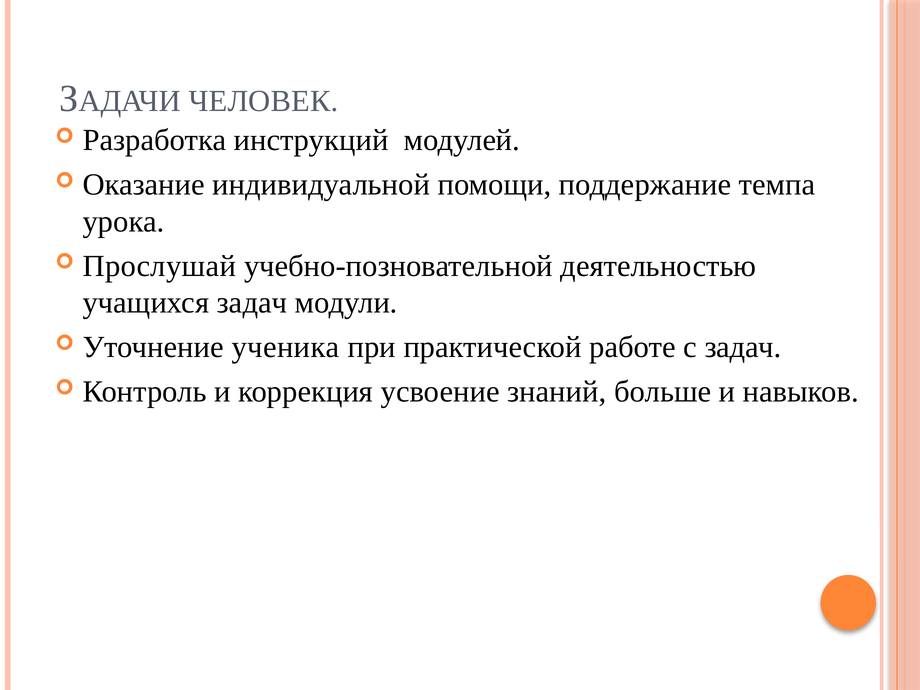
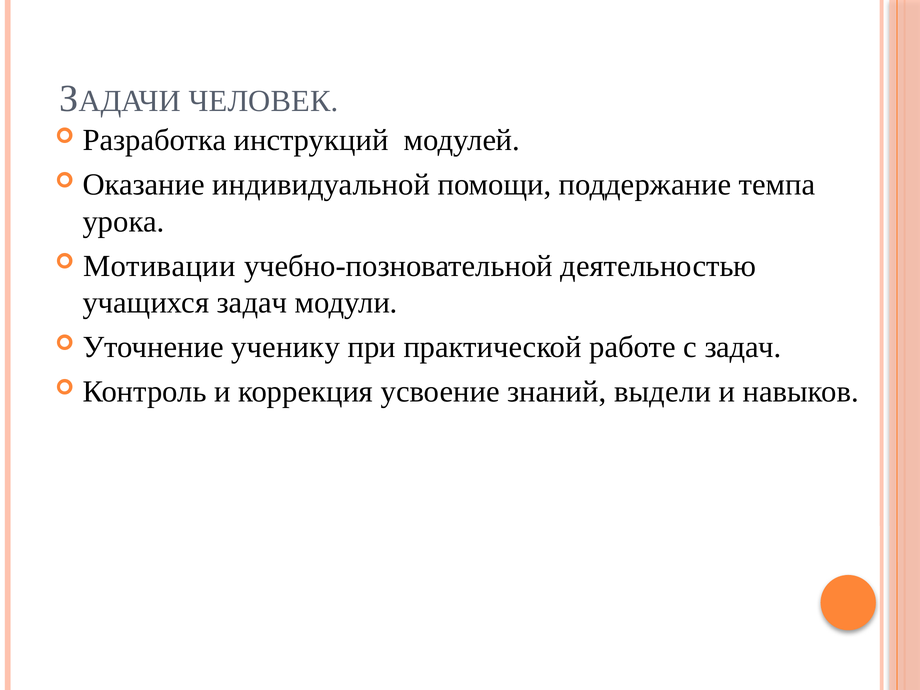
Прослушай: Прослушай -> Мотивации (159, 266)
ученика: ученика -> ученику (286, 347)
больше: больше -> выдели (662, 392)
